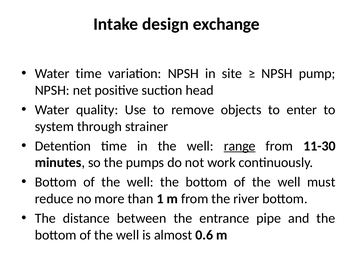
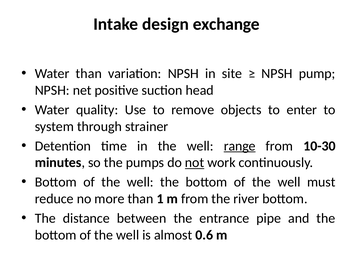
Water time: time -> than (89, 74)
11-30: 11-30 -> 10-30 (319, 146)
not underline: none -> present (195, 162)
